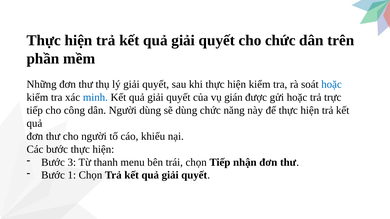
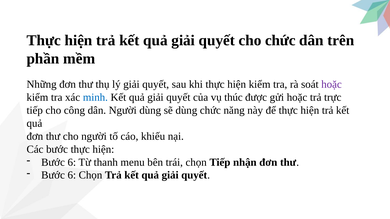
hoặc colour: blue -> purple (332, 84)
gián: gián -> thúc (233, 97)
3: 3 -> 6 (72, 162)
1: 1 -> 6 (72, 175)
